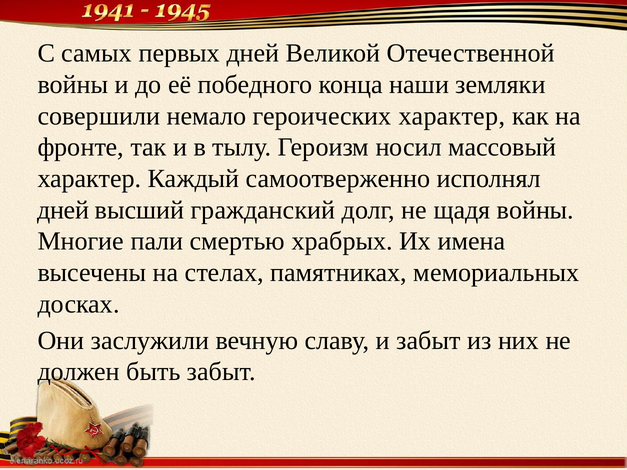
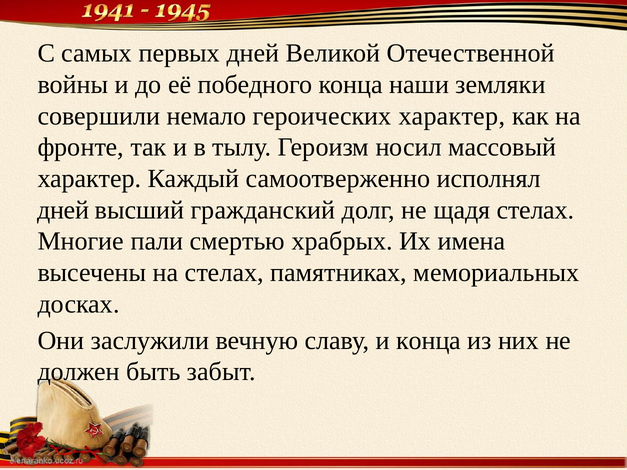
щадя войны: войны -> стелах (536, 210)
и забыт: забыт -> конца (429, 341)
